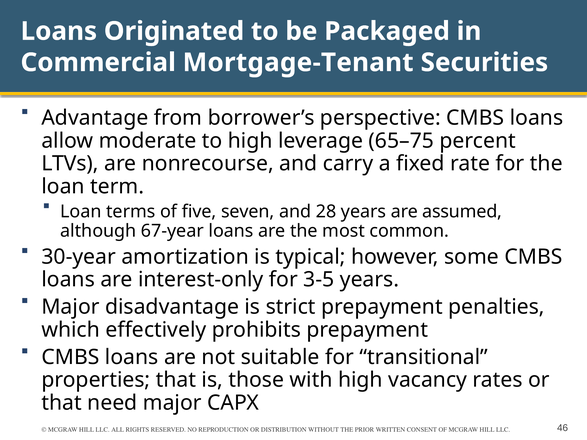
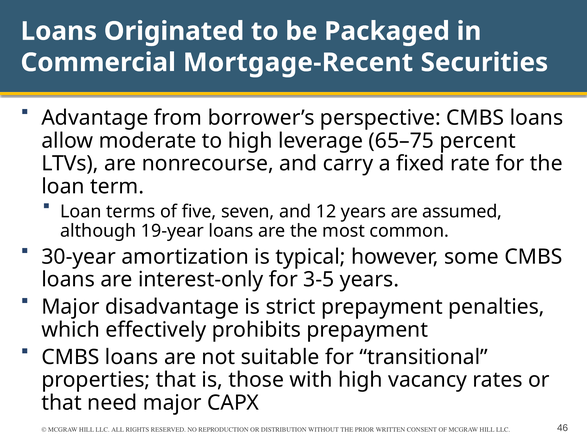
Mortgage-Tenant: Mortgage-Tenant -> Mortgage-Recent (298, 63)
28: 28 -> 12 (326, 212)
67-year: 67-year -> 19-year (172, 231)
